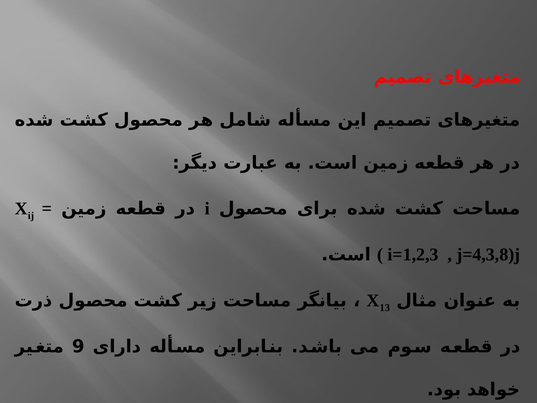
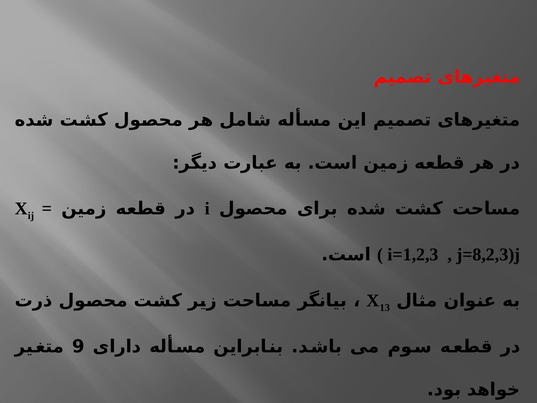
j=4,3,8)j: j=4,3,8)j -> j=8,2,3)j (488, 255)
